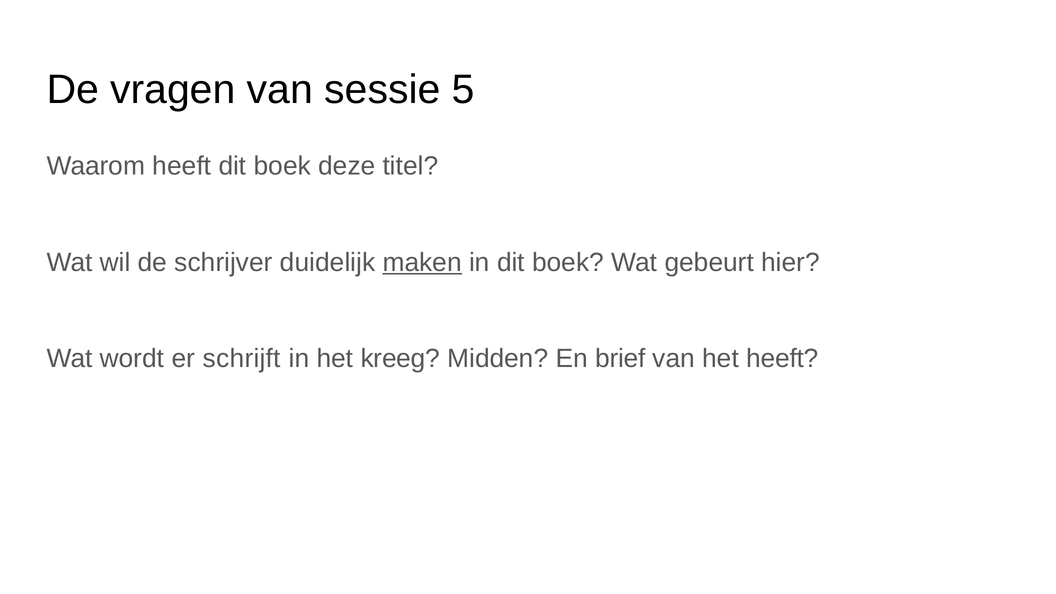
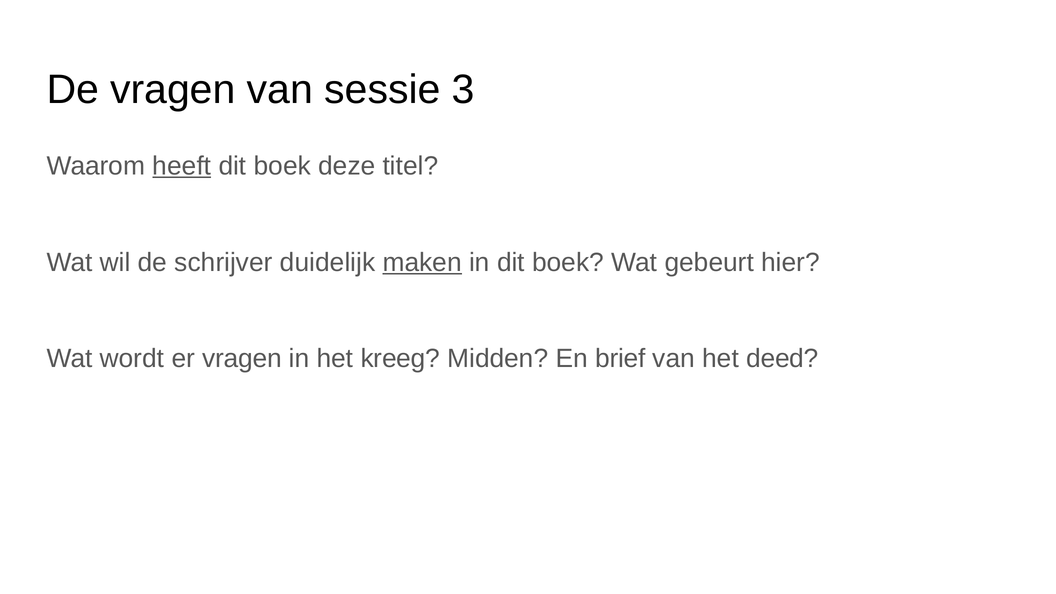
5: 5 -> 3 (463, 89)
heeft underline: none -> present (182, 166)
er schrijft: schrijft -> vragen (242, 359)
het heeft: heeft -> deed (782, 359)
